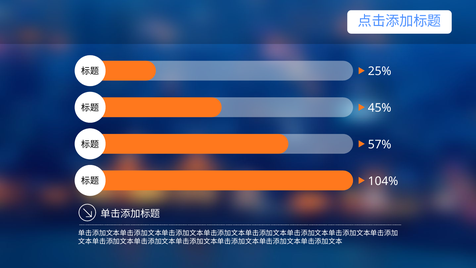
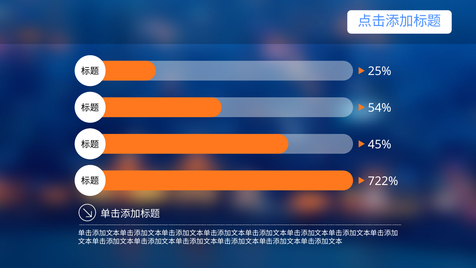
45%: 45% -> 54% (380, 108)
57%: 57% -> 45% (380, 144)
104%: 104% -> 722% (383, 181)
